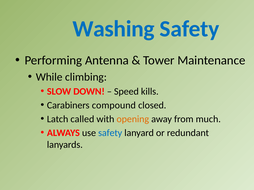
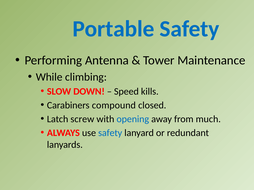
Washing: Washing -> Portable (113, 29)
called: called -> screw (82, 119)
opening colour: orange -> blue (133, 119)
